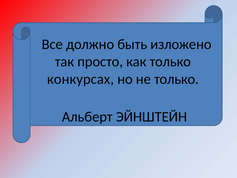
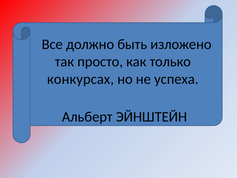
не только: только -> успеха (176, 79)
